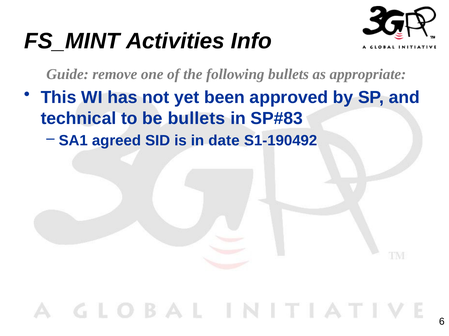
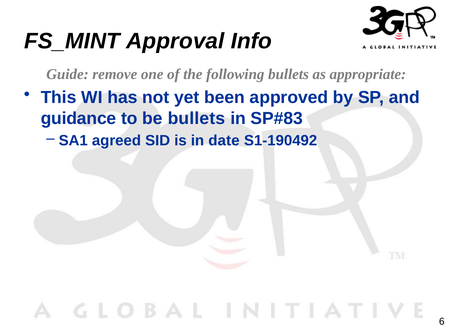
Activities: Activities -> Approval (175, 41)
technical: technical -> guidance (79, 119)
